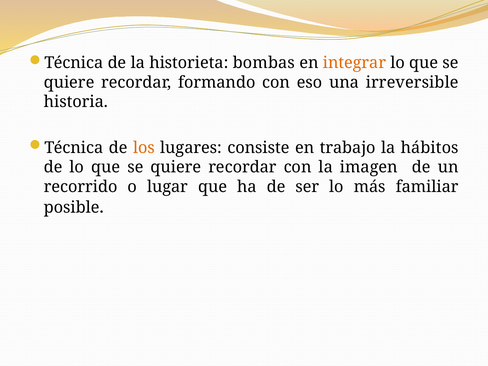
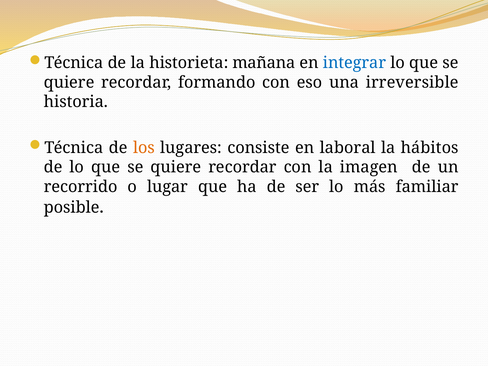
bombas: bombas -> mañana (264, 63)
integrar colour: orange -> blue (355, 63)
trabajo: trabajo -> laboral (348, 148)
